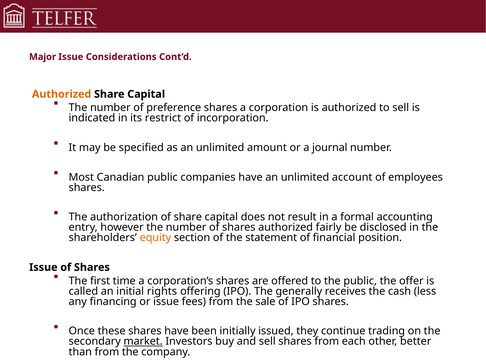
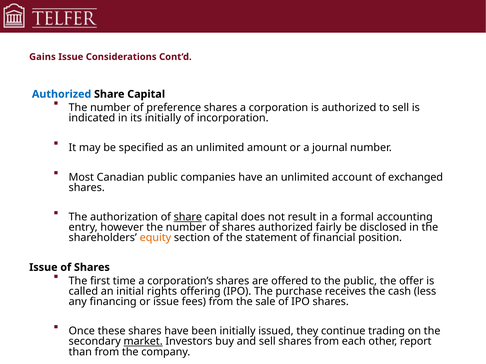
Major: Major -> Gains (42, 57)
Authorized colour: orange -> blue (62, 94)
its restrict: restrict -> initially (163, 118)
employees: employees -> exchanged (416, 177)
share underline: none -> present (188, 217)
generally: generally -> purchase (299, 292)
better: better -> report (416, 342)
